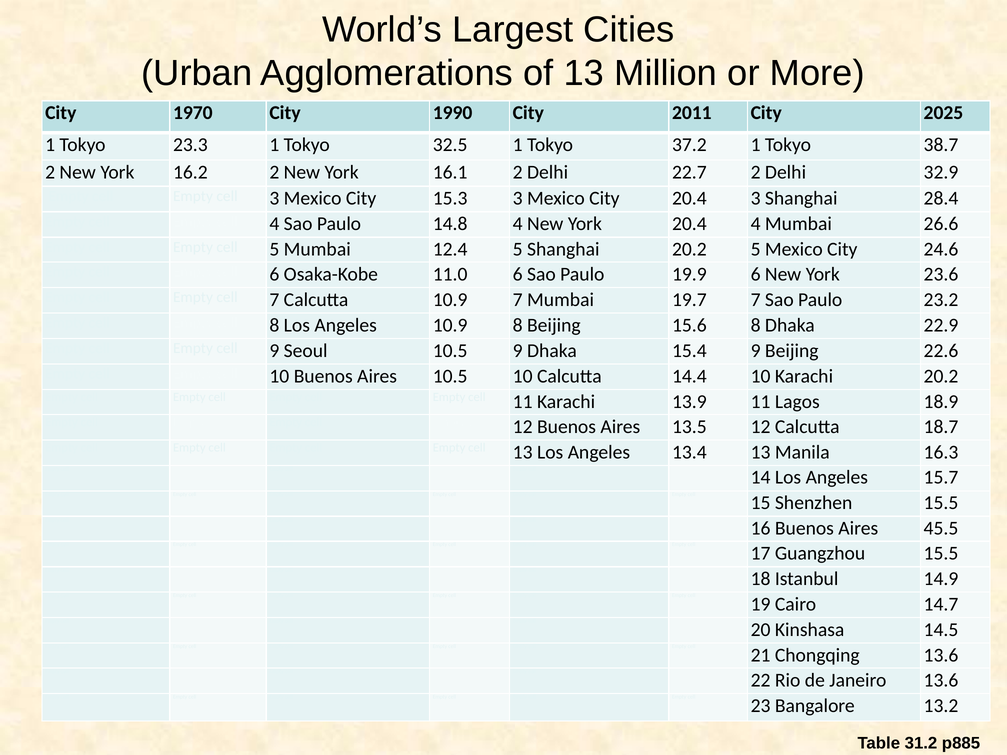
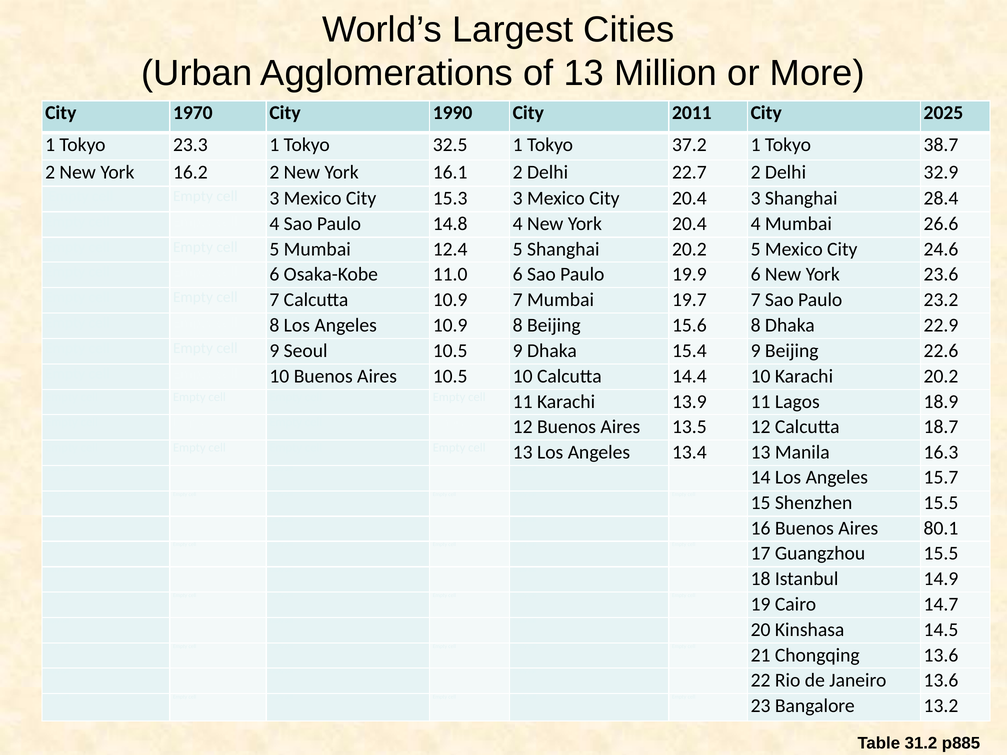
45.5: 45.5 -> 80.1 (941, 529)
